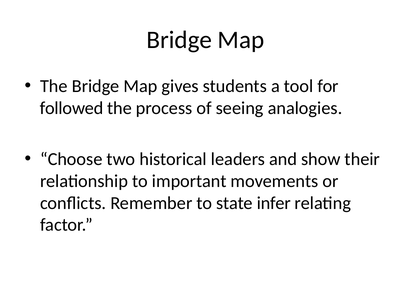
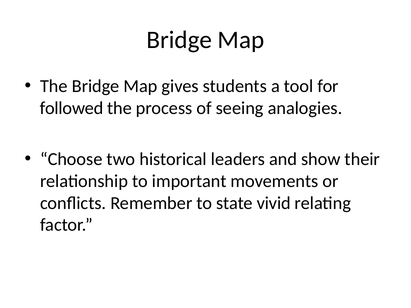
infer: infer -> vivid (274, 203)
